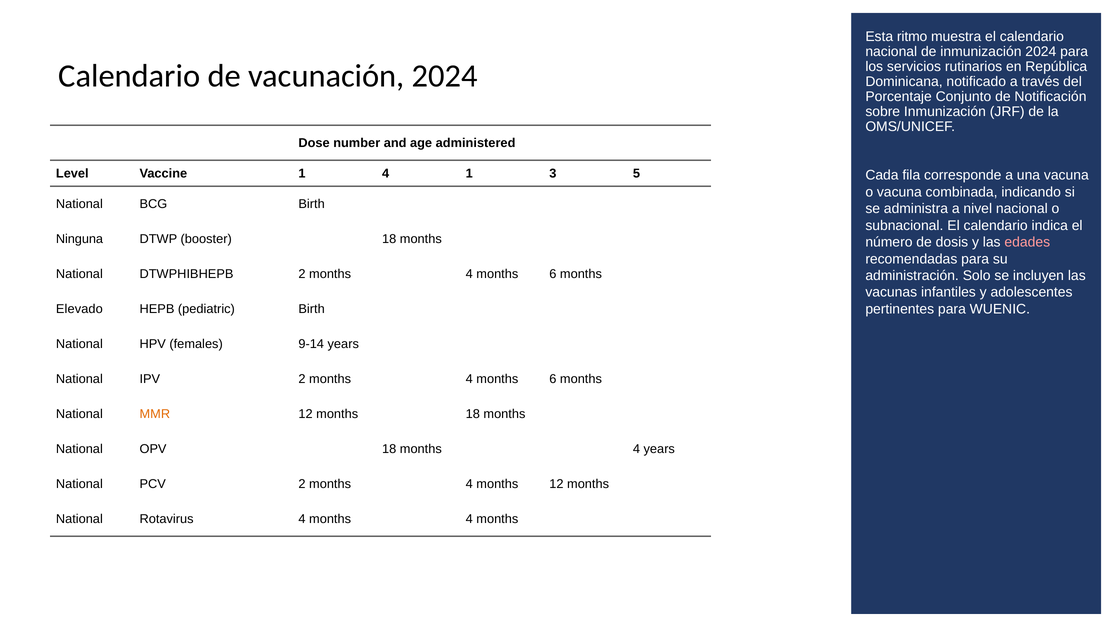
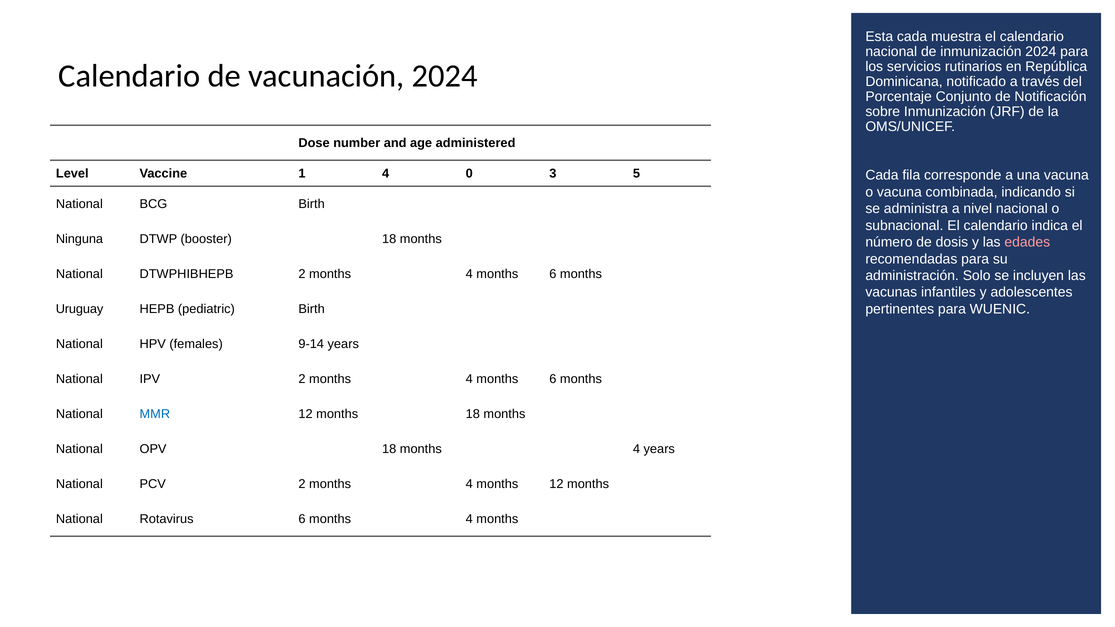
Esta ritmo: ritmo -> cada (912, 37)
4 1: 1 -> 0 (469, 174)
Elevado: Elevado -> Uruguay (80, 309)
MMR colour: orange -> blue (155, 414)
Rotavirus 4: 4 -> 6 (302, 519)
